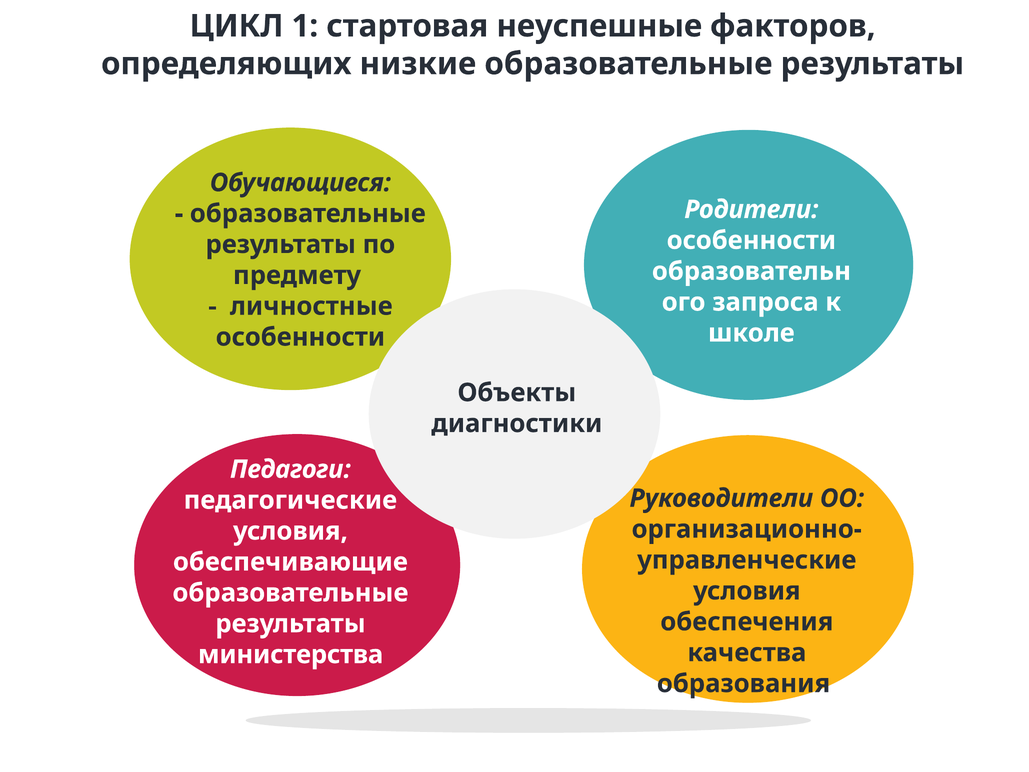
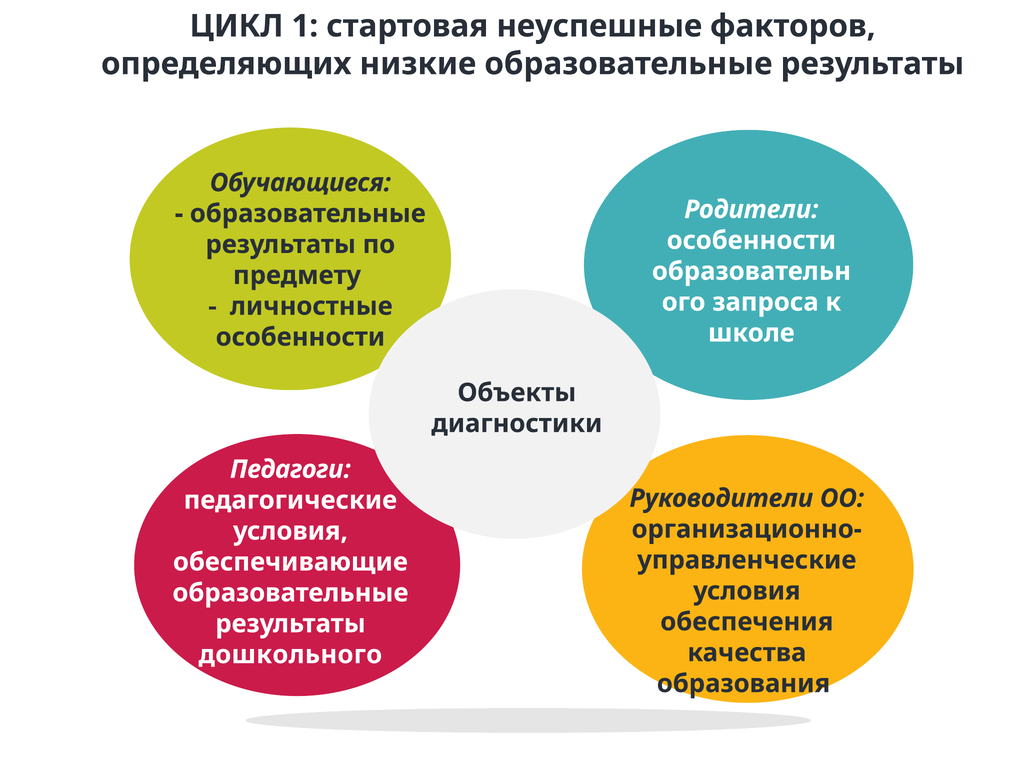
министерства: министерства -> дошкольного (290, 654)
